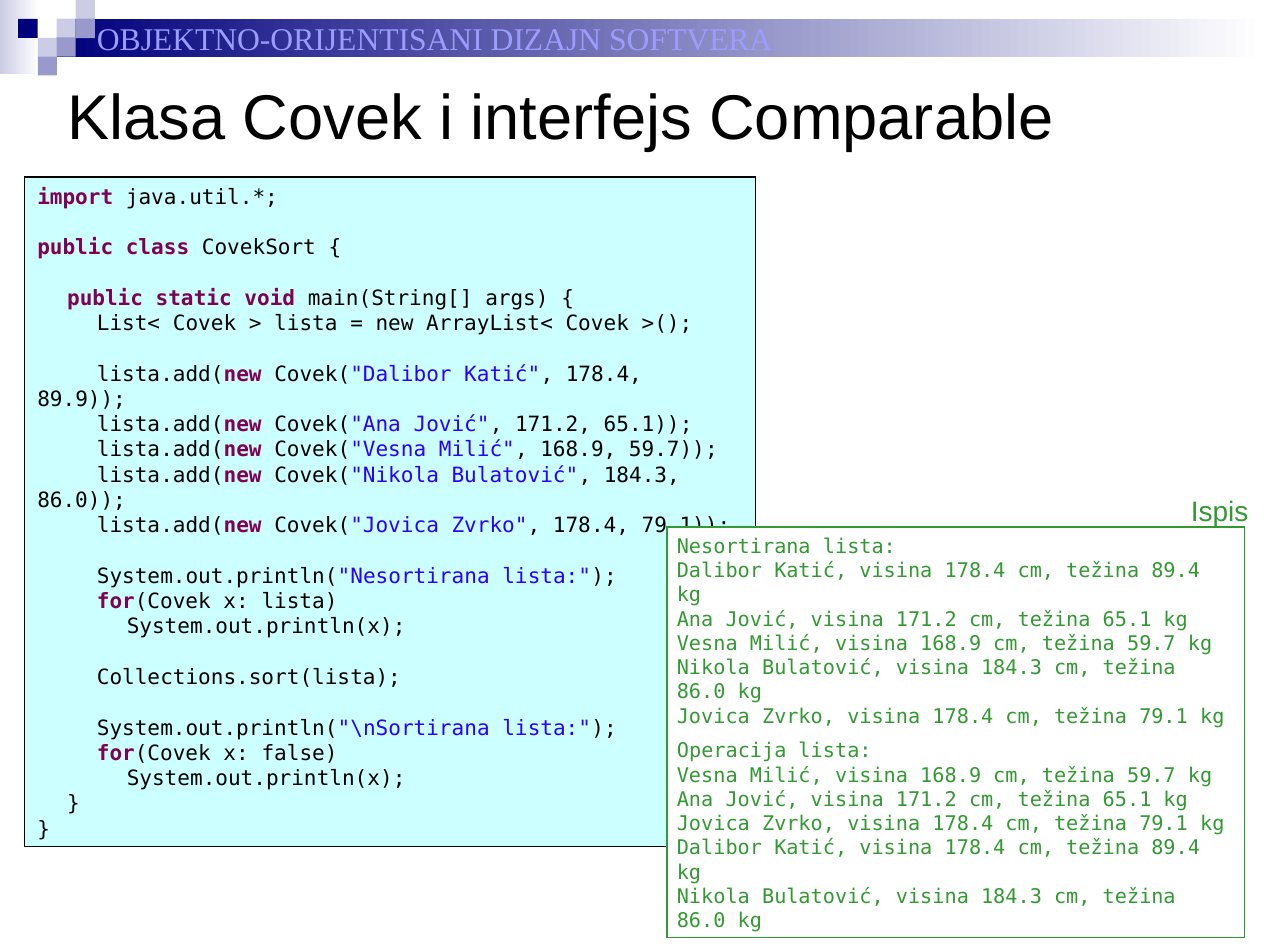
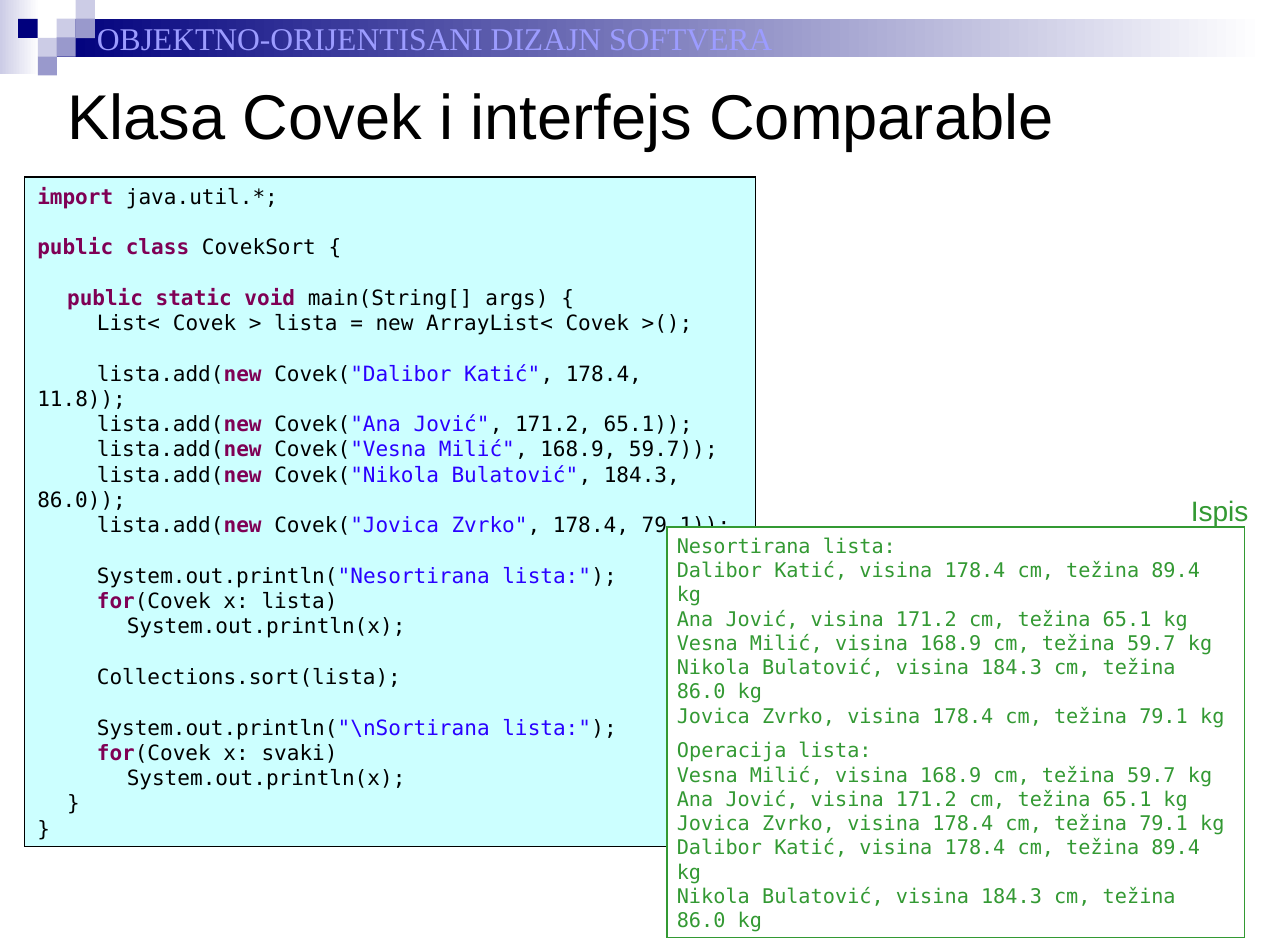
89.9: 89.9 -> 11.8 (82, 399)
false: false -> svaki (300, 753)
